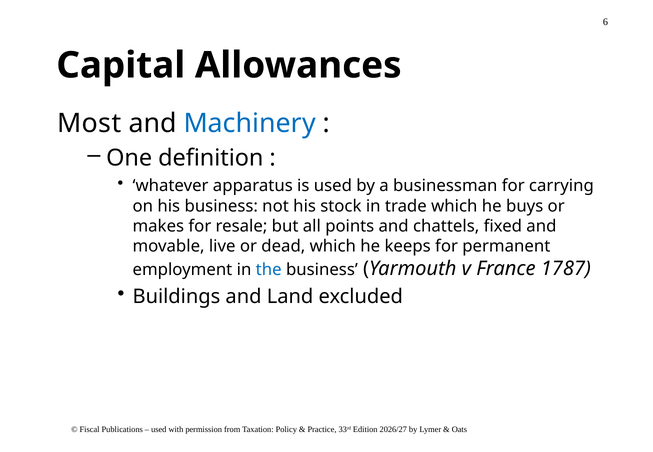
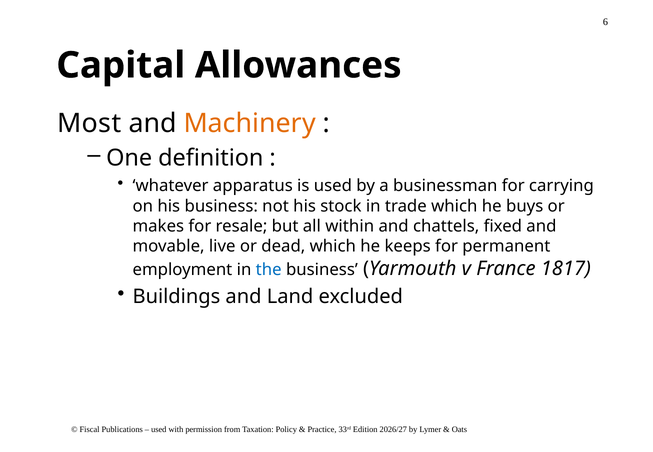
Machinery colour: blue -> orange (250, 124)
points: points -> within (350, 226)
1787: 1787 -> 1817 (566, 269)
